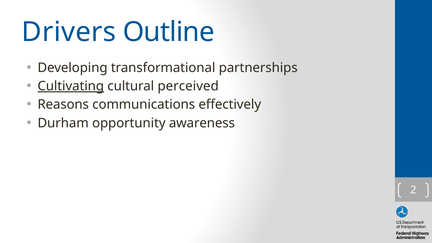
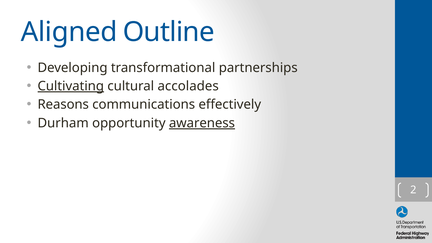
Drivers: Drivers -> Aligned (69, 32)
perceived: perceived -> accolades (188, 86)
awareness underline: none -> present (202, 123)
